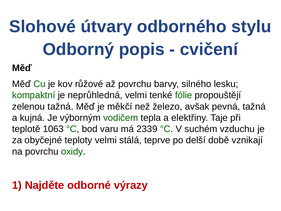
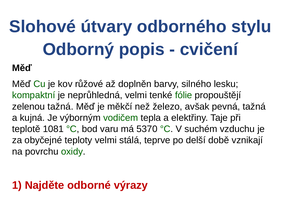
až povrchu: povrchu -> doplněn (135, 84)
1063: 1063 -> 1081 (53, 129)
2339: 2339 -> 5370 (147, 129)
